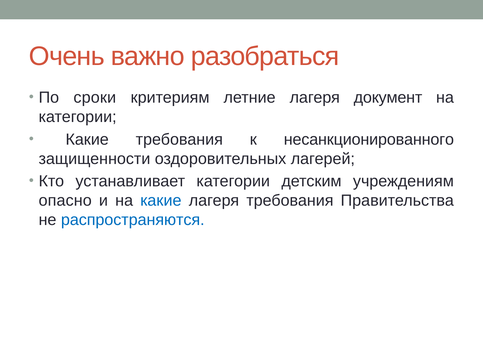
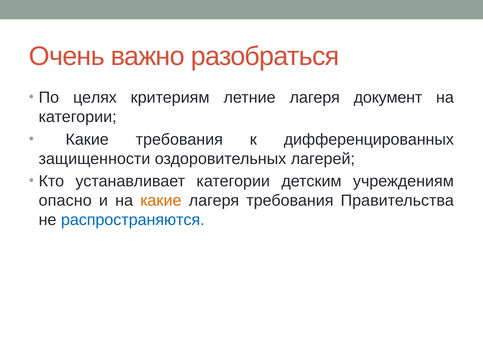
сроки: сроки -> целях (95, 98)
несанкционированного: несанкционированного -> дифференцированных (369, 140)
какие colour: blue -> orange (161, 201)
